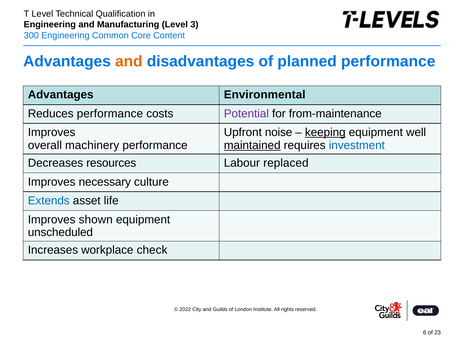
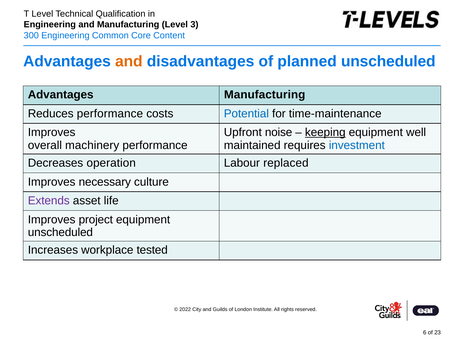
planned performance: performance -> unscheduled (388, 62)
Advantages Environmental: Environmental -> Manufacturing (265, 95)
Potential colour: purple -> blue (246, 114)
from-maintenance: from-maintenance -> time-maintenance (335, 114)
maintained underline: present -> none (252, 145)
resources: resources -> operation (111, 163)
Extends colour: blue -> purple (49, 201)
shown: shown -> project (96, 220)
check: check -> tested (152, 250)
